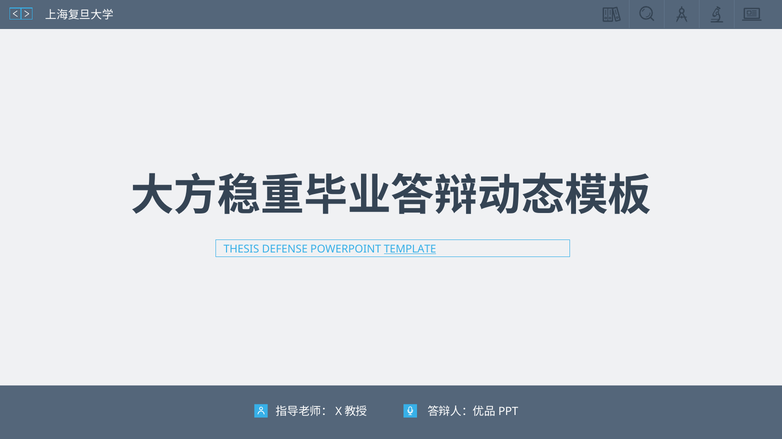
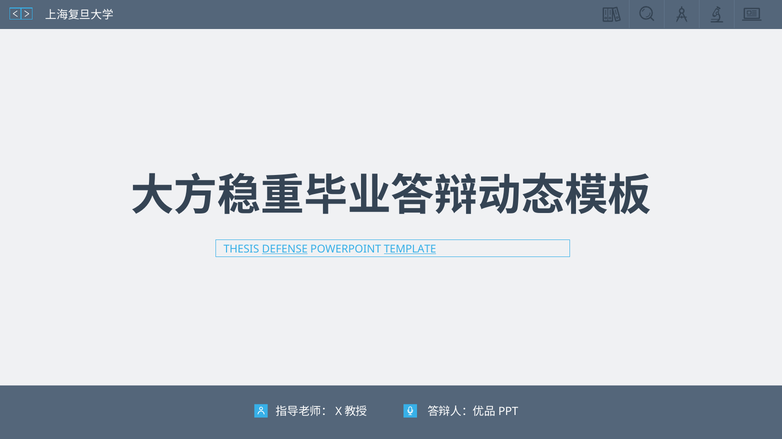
DEFENSE underline: none -> present (285, 249)
